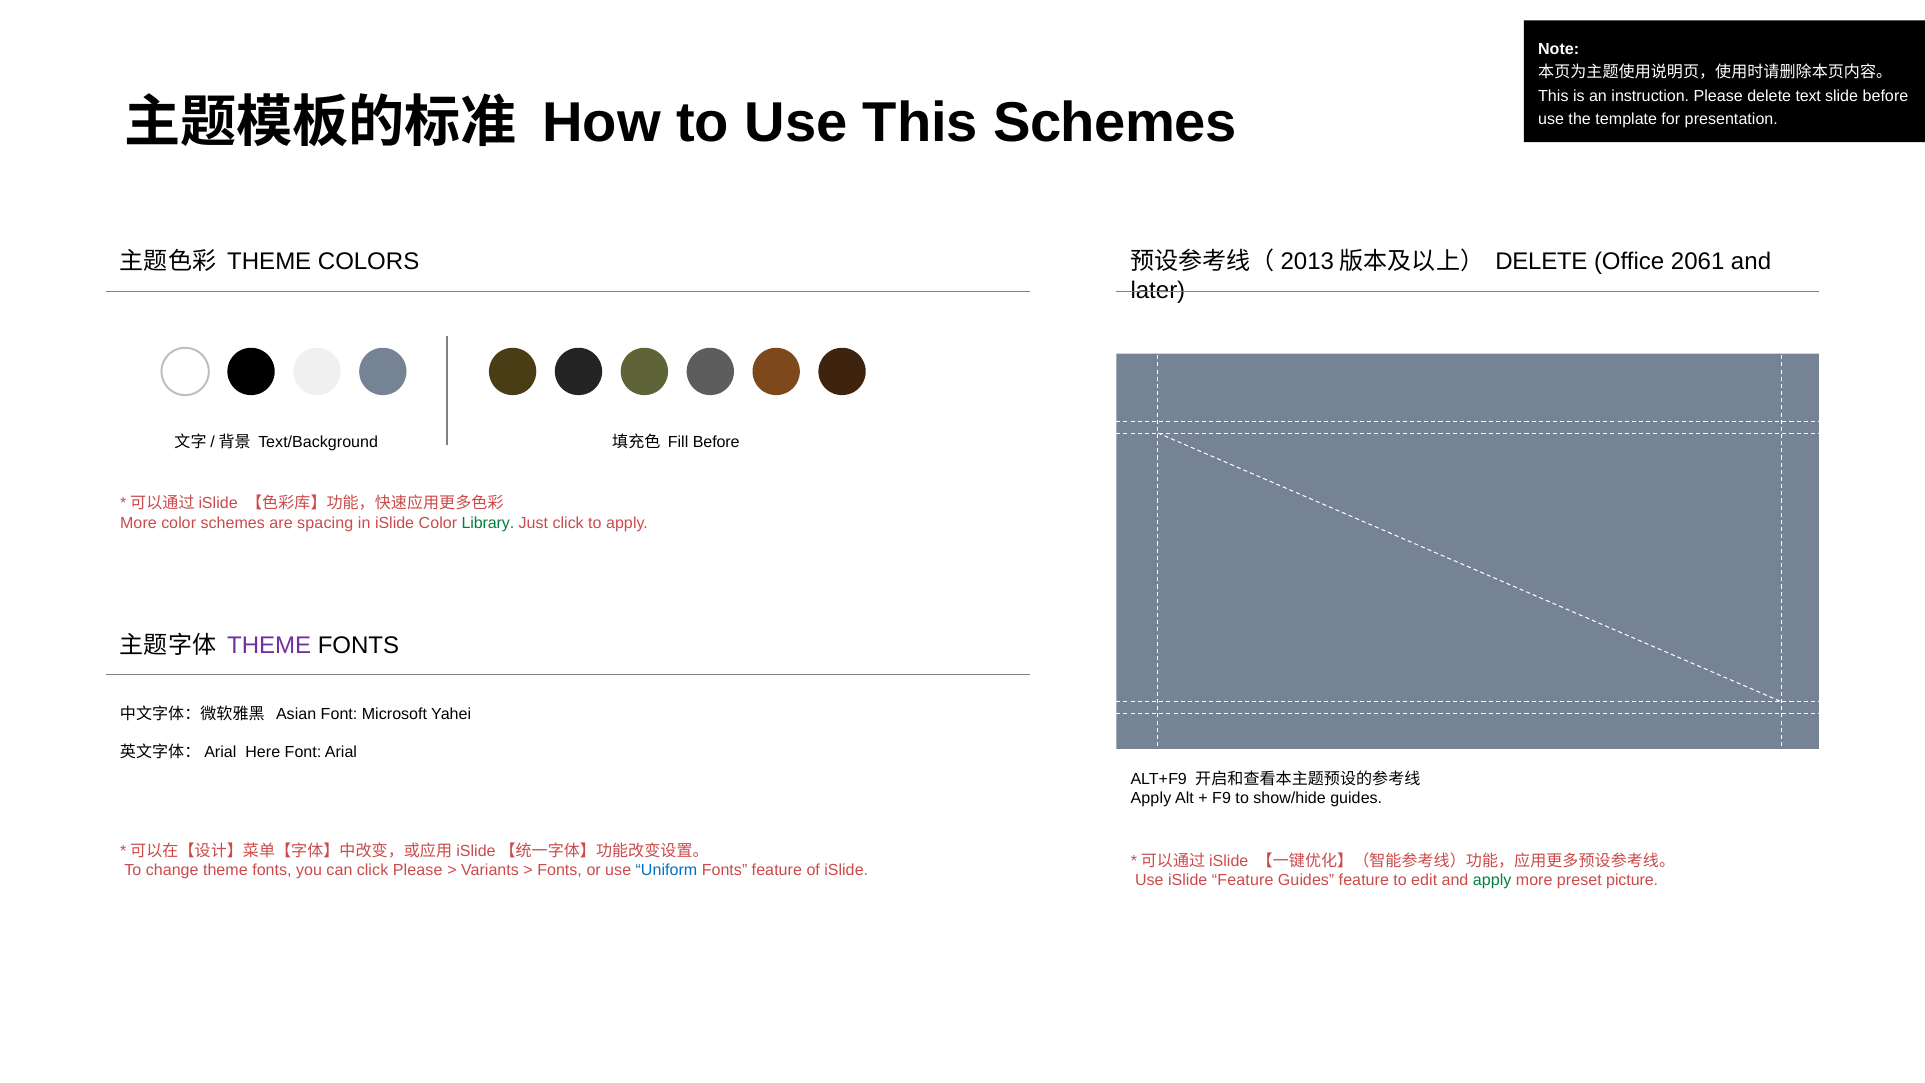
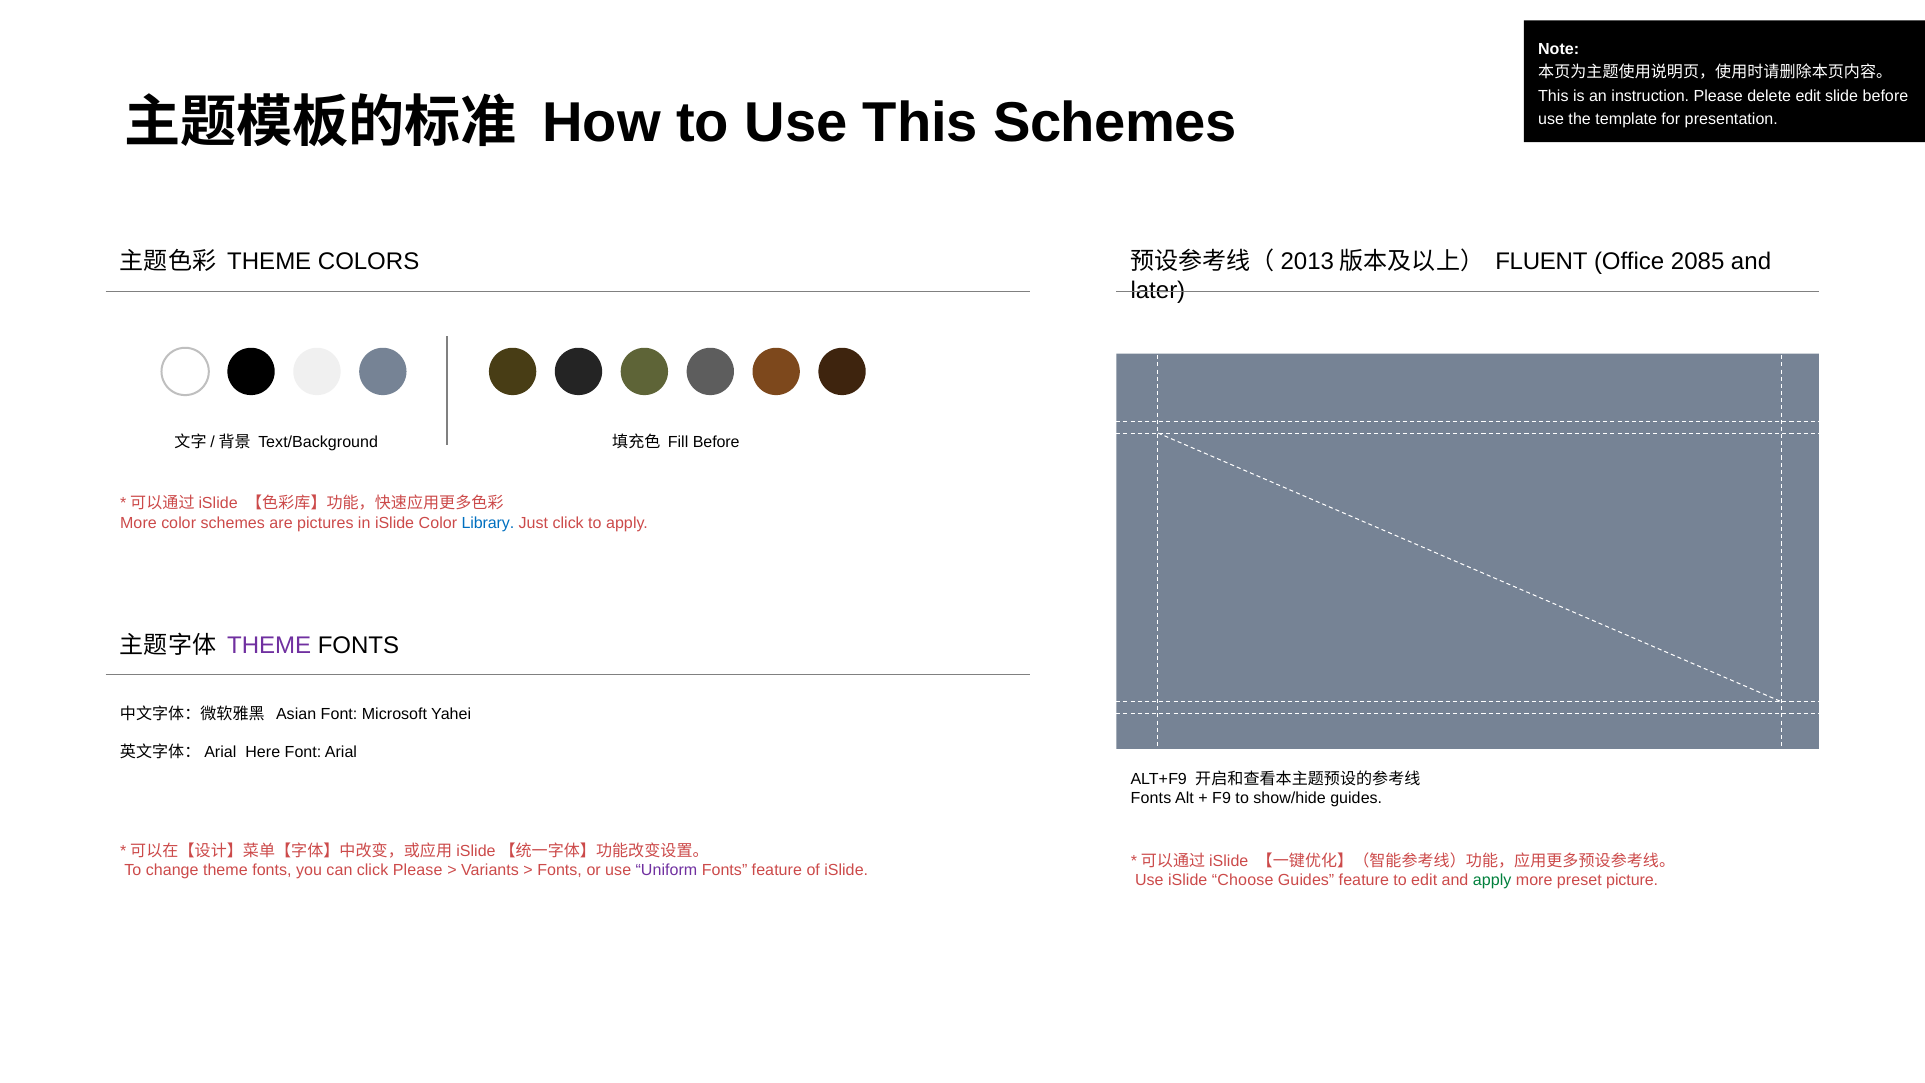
delete text: text -> edit (1808, 96)
DELETE: DELETE -> FLUENT (1541, 262)
2061: 2061 -> 2085 (1698, 262)
spacing: spacing -> pictures (325, 523)
Library colour: green -> blue (488, 523)
Apply: Apply -> Fonts (1151, 798)
Uniform colour: blue -> purple (666, 870)
iSlide Feature: Feature -> Choose (1243, 880)
